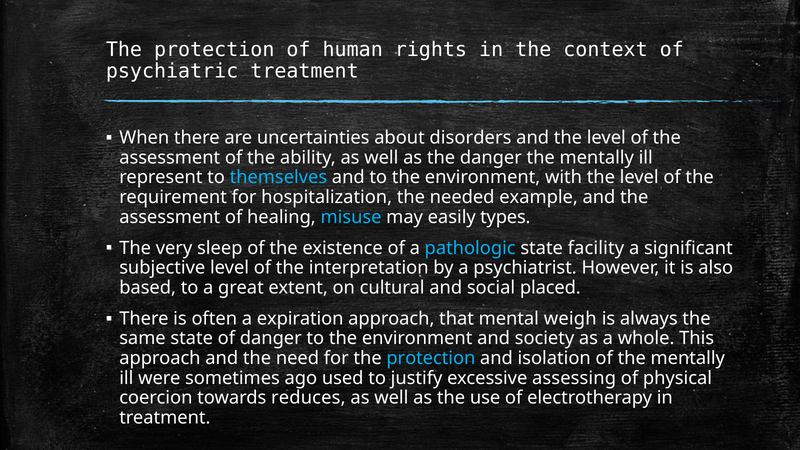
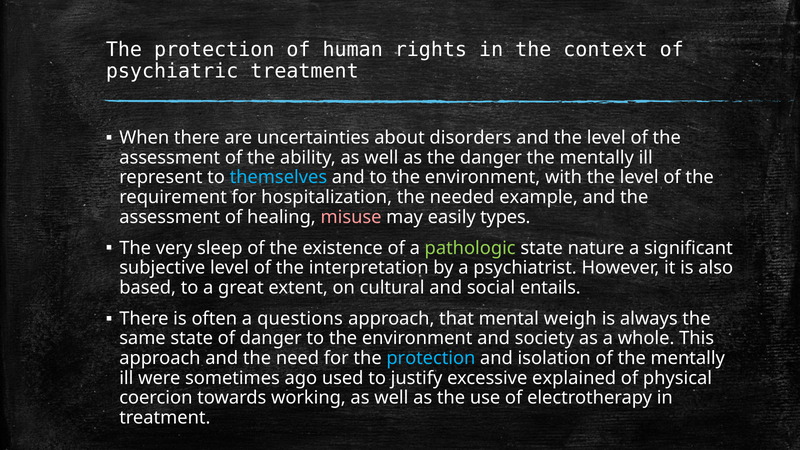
misuse colour: light blue -> pink (351, 217)
pathologic colour: light blue -> light green (470, 248)
facility: facility -> nature (596, 248)
placed: placed -> entails (550, 288)
expiration: expiration -> questions (300, 319)
assessing: assessing -> explained (574, 378)
reduces: reduces -> working (308, 398)
